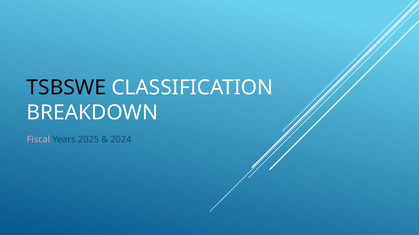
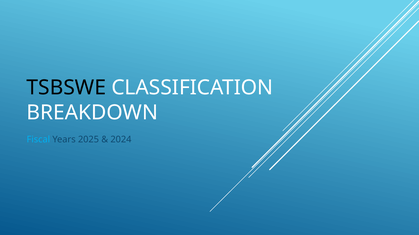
Fiscal colour: pink -> light blue (38, 140)
